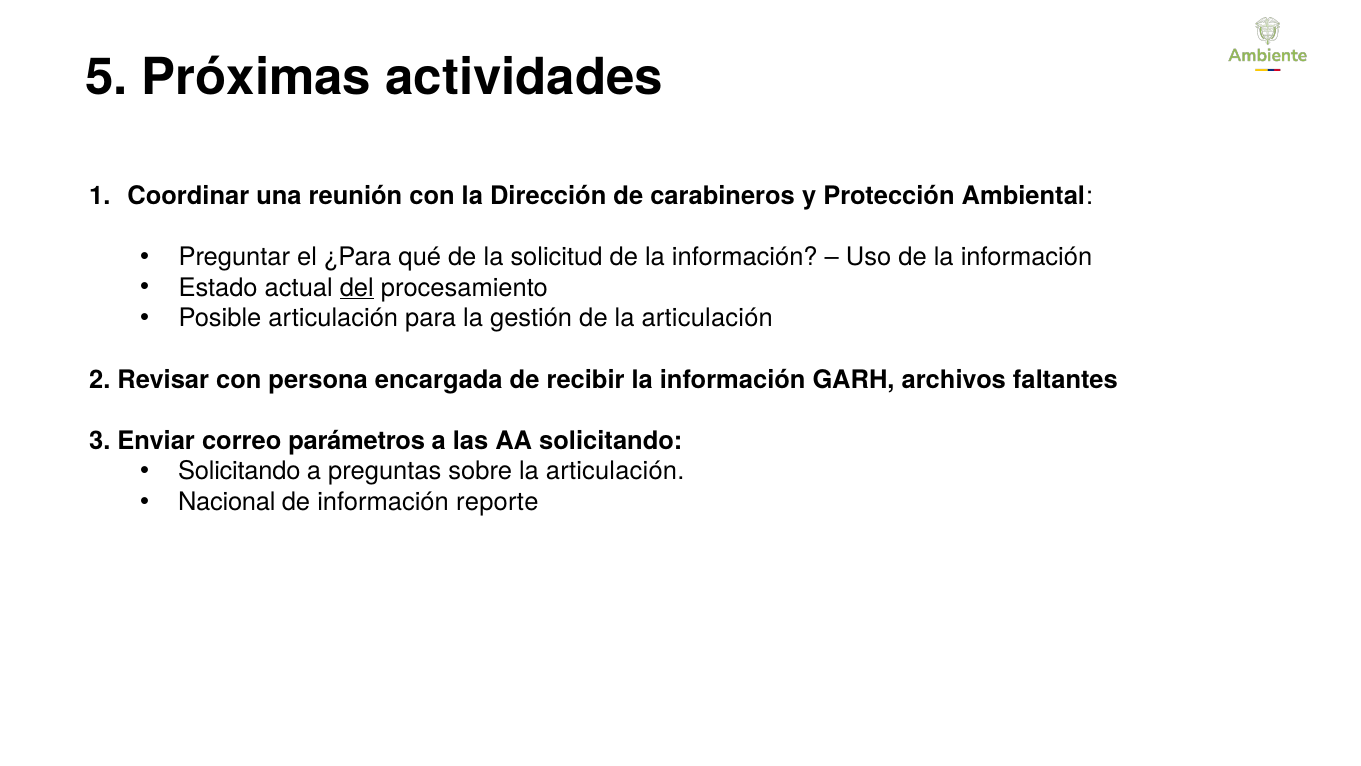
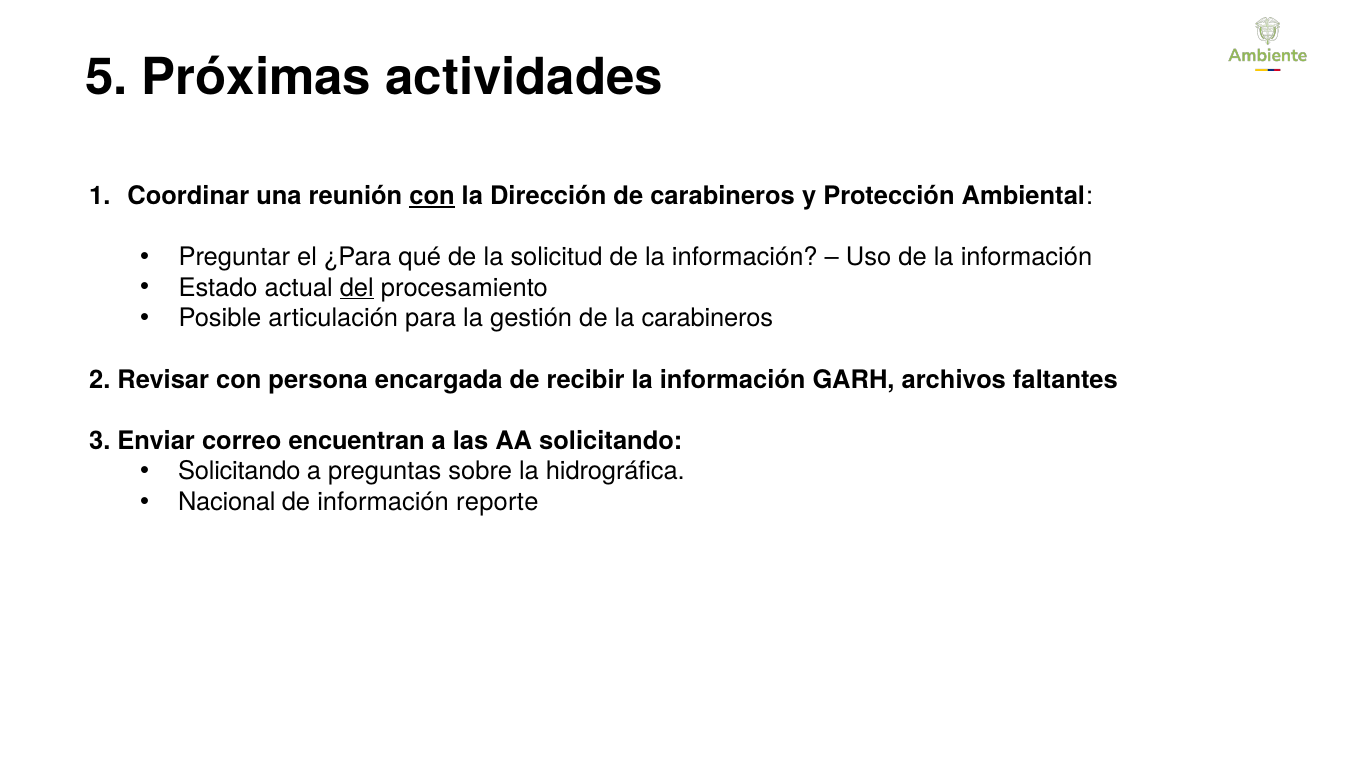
con underline: none -> present (432, 196)
de la articulación: articulación -> carabineros (707, 318)
parámetros: parámetros -> encuentran (357, 441)
sobre la articulación: articulación -> hidrográfica (615, 471)
